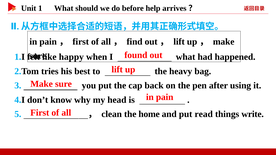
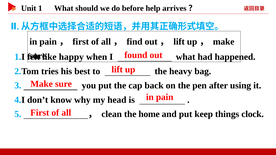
read: read -> keep (204, 114)
write: write -> clock (253, 114)
